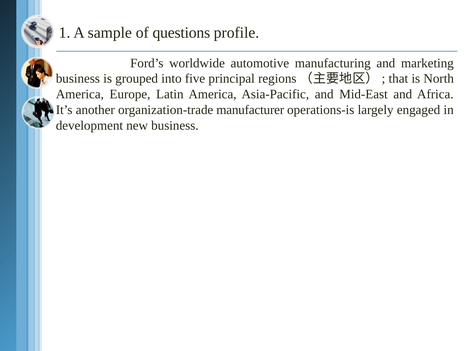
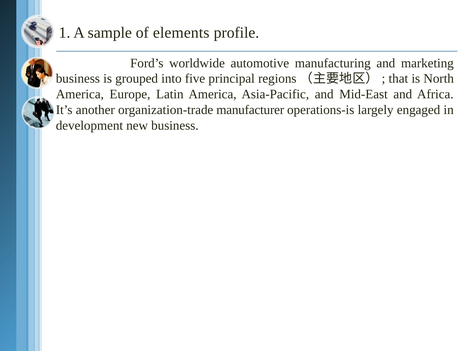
questions: questions -> elements (181, 33)
